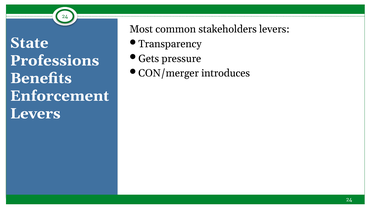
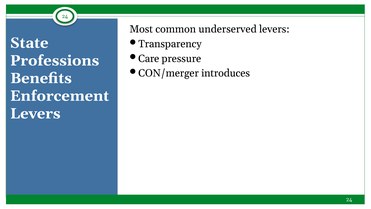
stakeholders: stakeholders -> underserved (228, 29)
Gets: Gets -> Care (149, 58)
